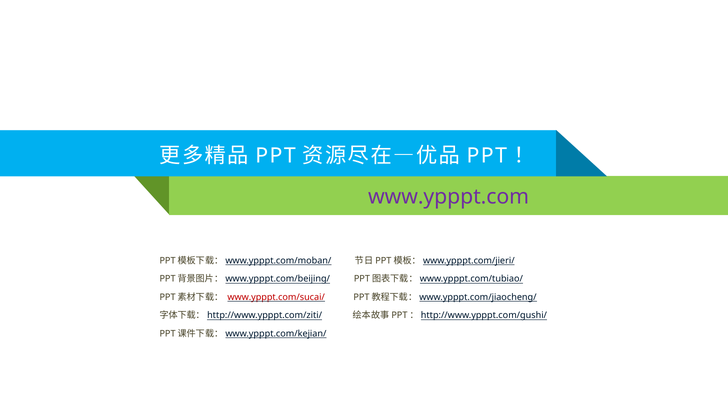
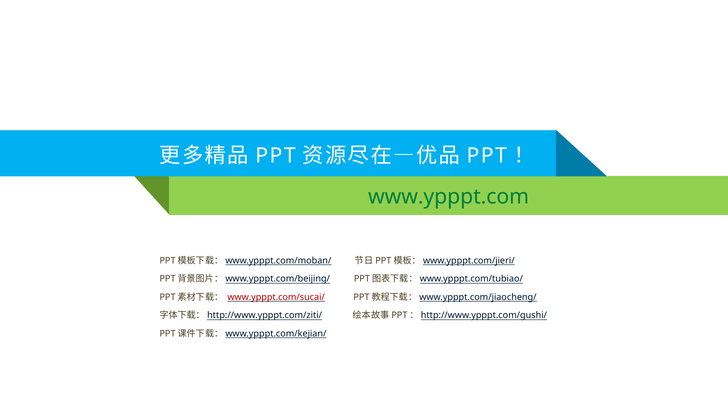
www.ypppt.com colour: purple -> green (449, 197)
